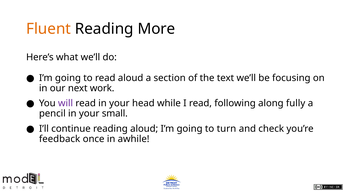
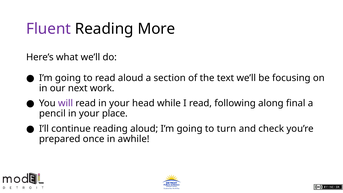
Fluent colour: orange -> purple (49, 29)
fully: fully -> final (296, 103)
small: small -> place (115, 114)
feedback: feedback -> prepared (60, 139)
